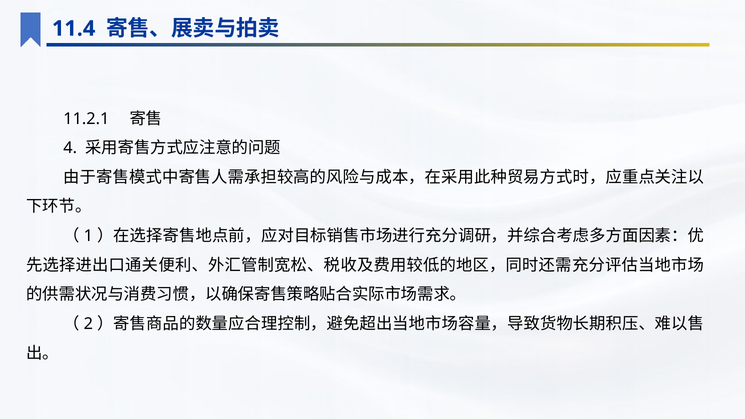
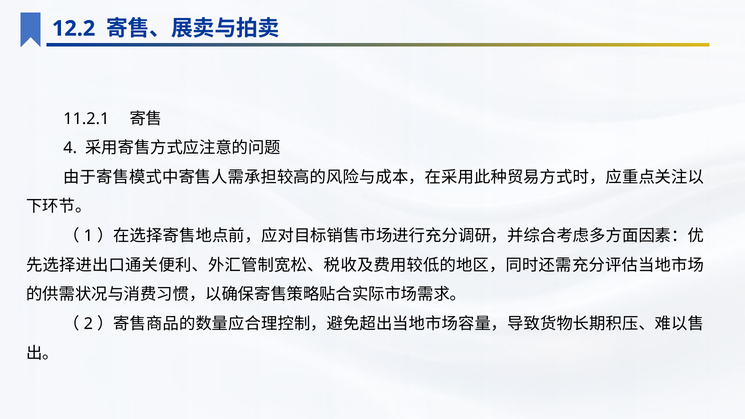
11.4: 11.4 -> 12.2 (74, 29)
